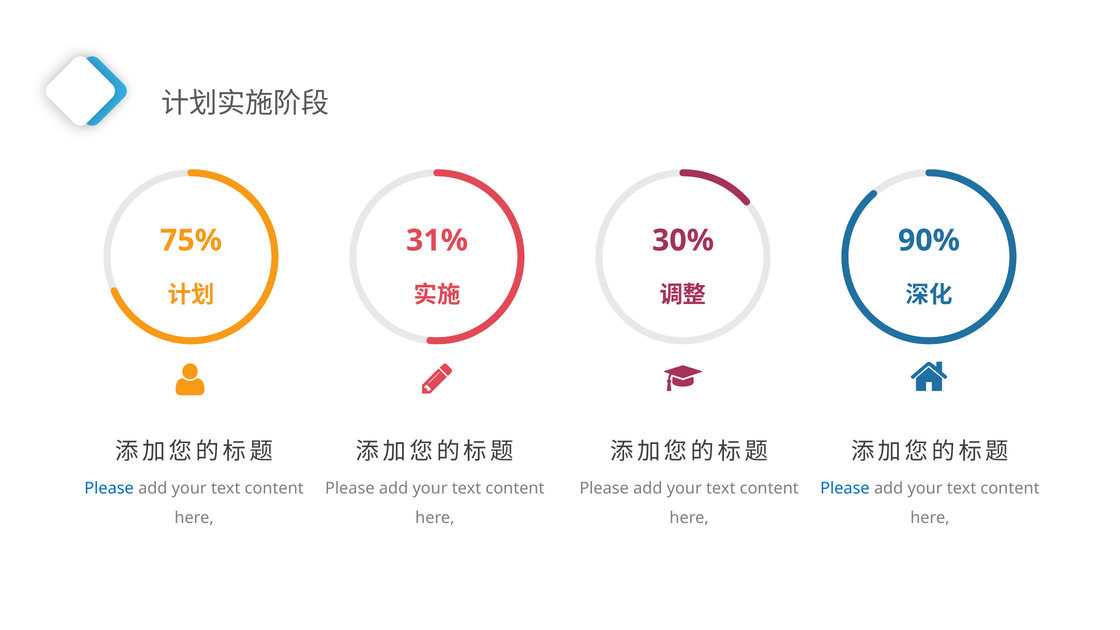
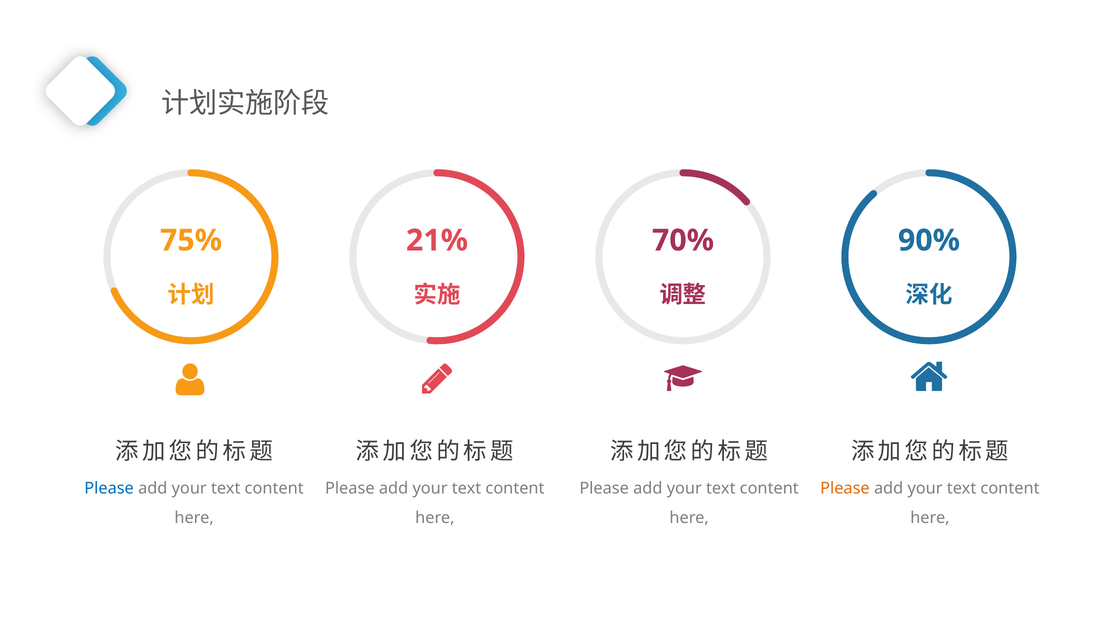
31%: 31% -> 21% (437, 240)
30%: 30% -> 70% (683, 240)
Please colour: blue -> orange (845, 489)
